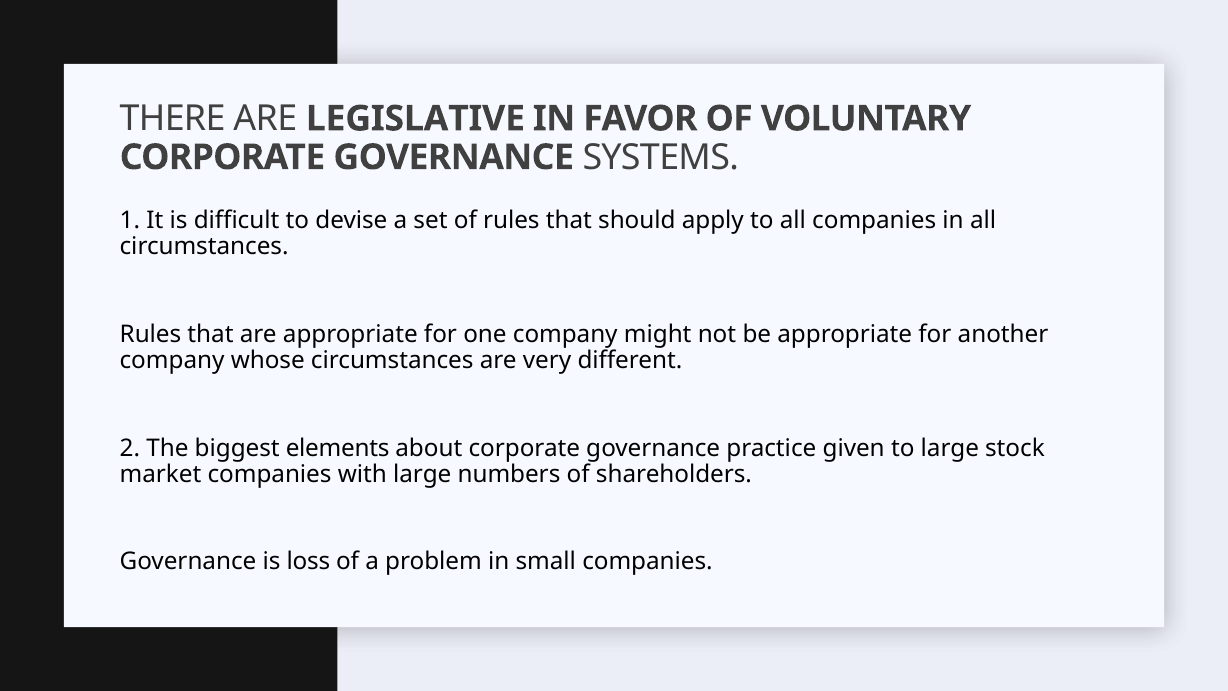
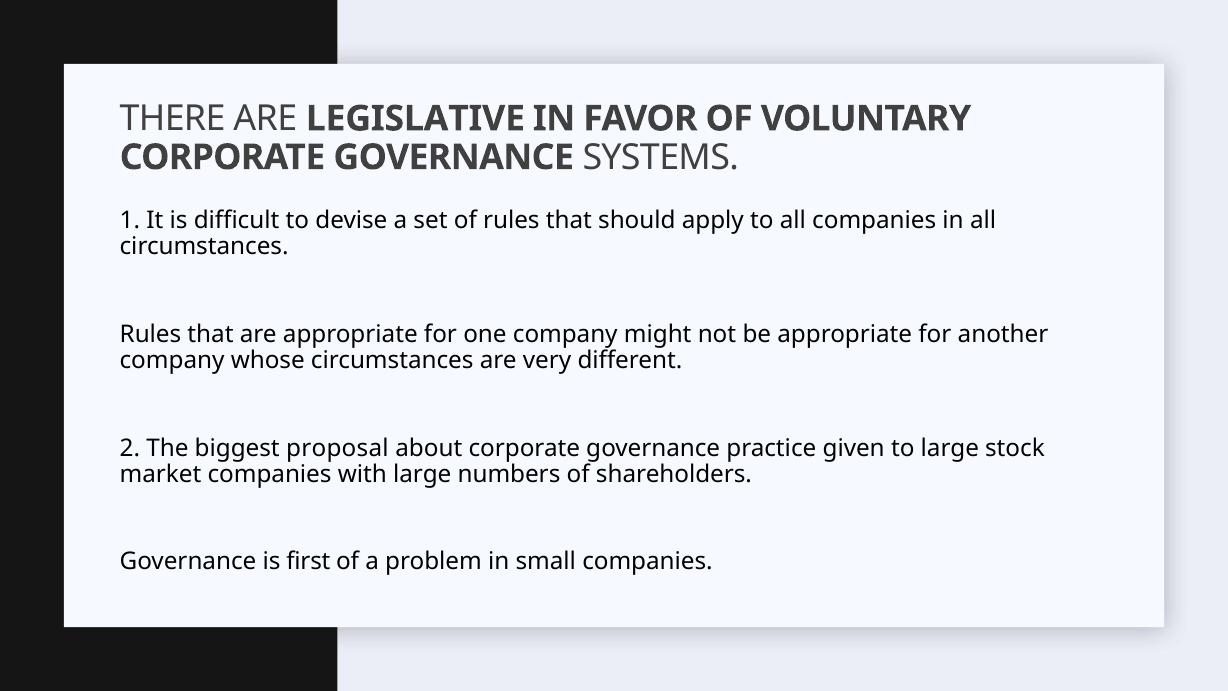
elements: elements -> proposal (337, 448)
loss: loss -> first (308, 562)
